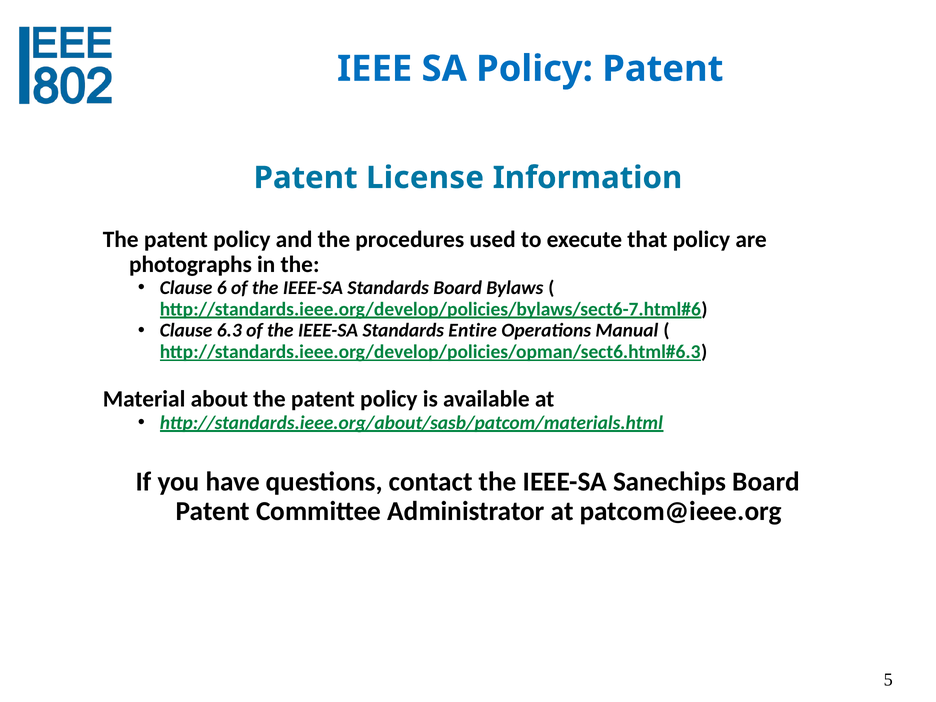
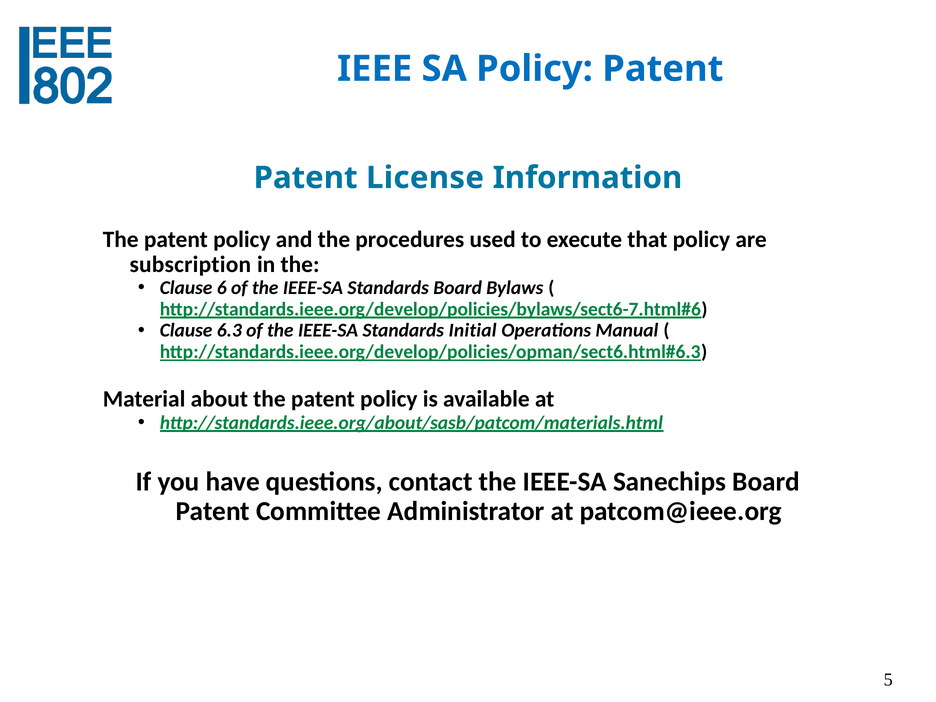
photographs: photographs -> subscription (190, 265)
Entire: Entire -> Initial (473, 330)
